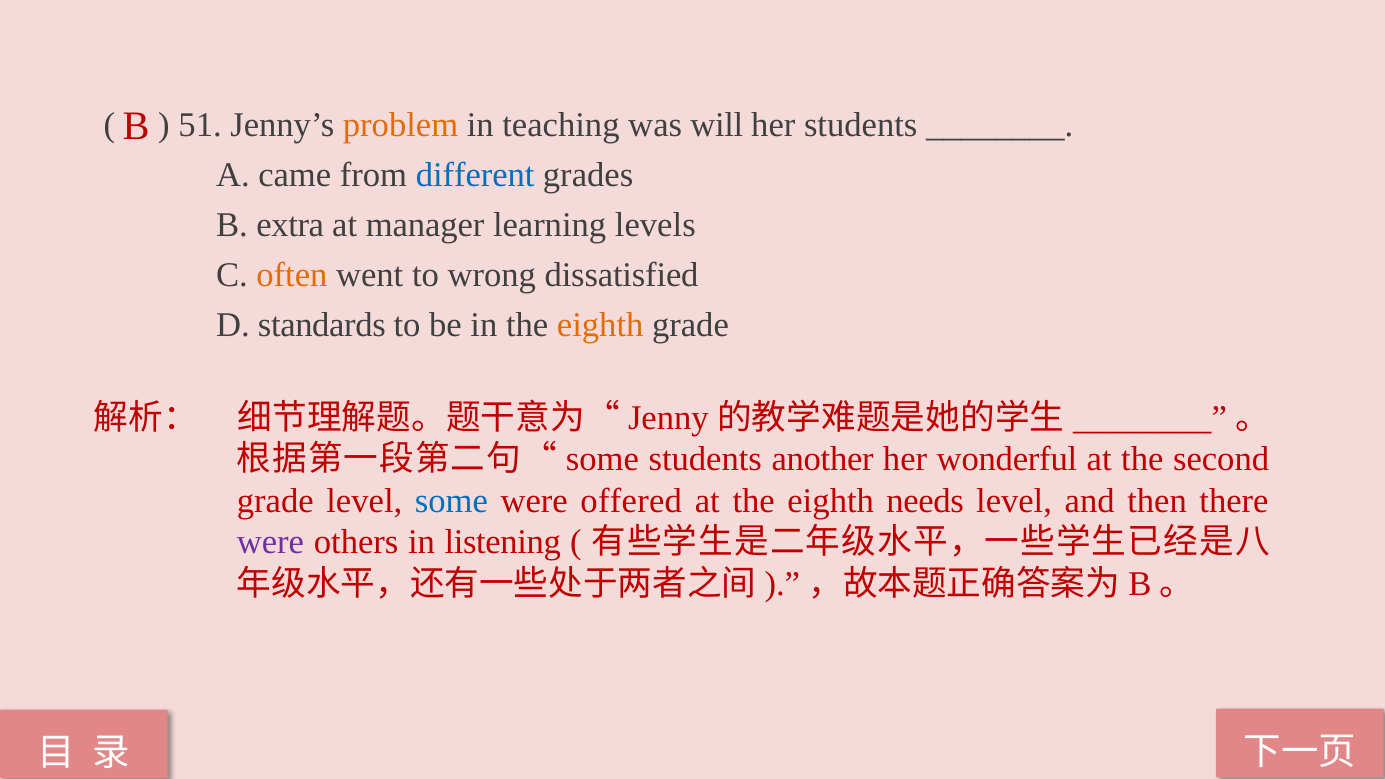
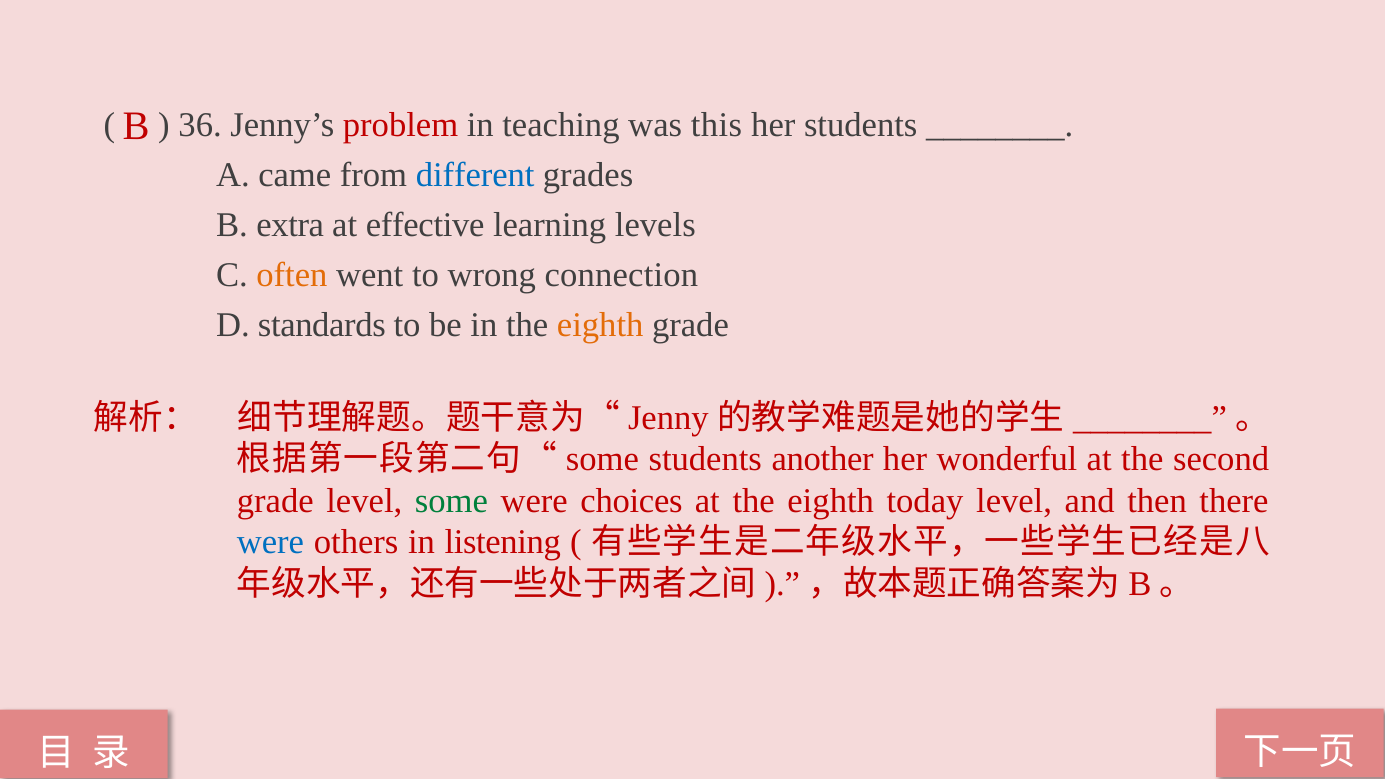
51: 51 -> 36 (200, 125)
problem colour: orange -> red (401, 125)
will: will -> this (716, 125)
manager: manager -> effective (425, 225)
dissatisfied: dissatisfied -> connection (621, 275)
some colour: blue -> green (451, 501)
offered: offered -> choices (632, 501)
needs: needs -> today (925, 501)
were colour: purple -> blue (270, 542)
